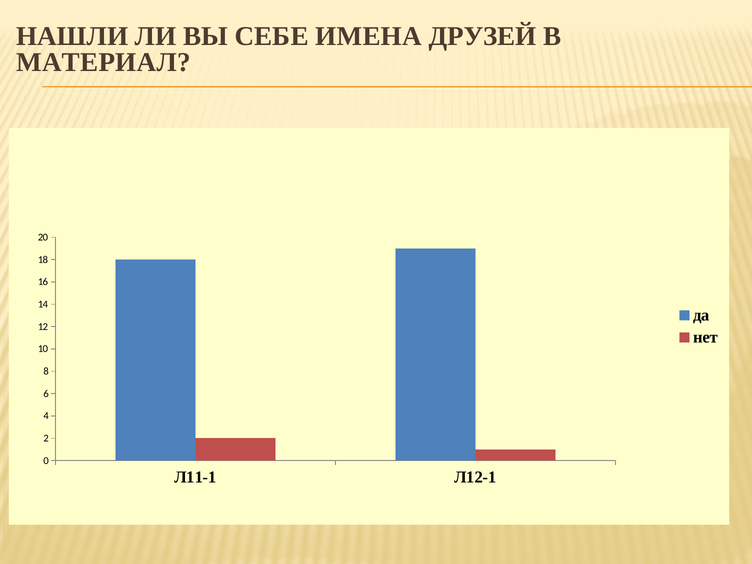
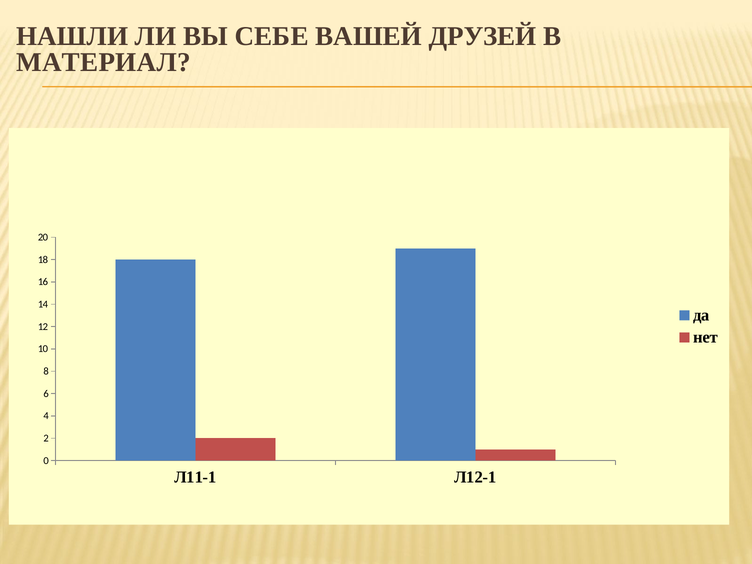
ИМЕНА: ИМЕНА -> ВАШЕЙ (369, 36)
